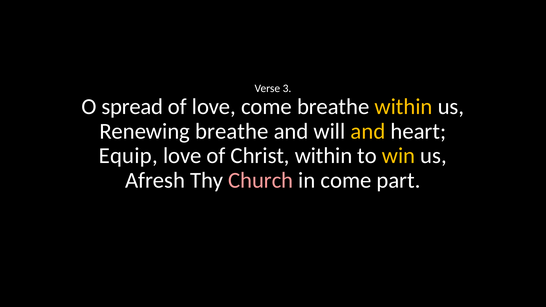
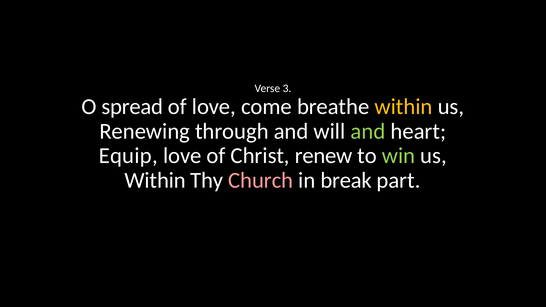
Renewing breathe: breathe -> through (232, 131)
and colour: yellow -> light green (368, 131)
Christ within: within -> renew (324, 156)
win colour: yellow -> light green (399, 156)
Afresh: Afresh -> Within (155, 180)
in come: come -> break (346, 180)
